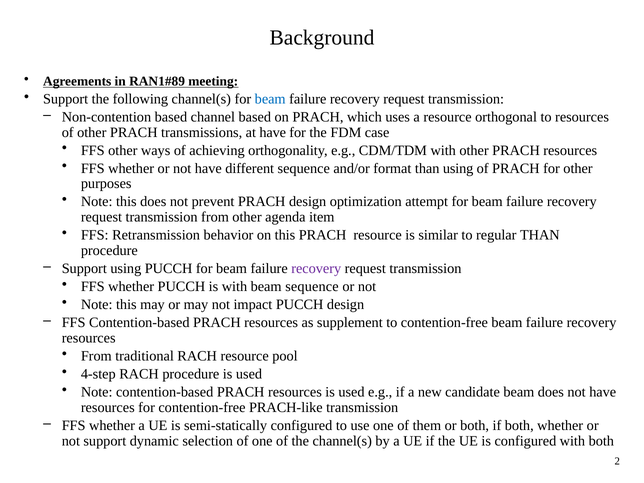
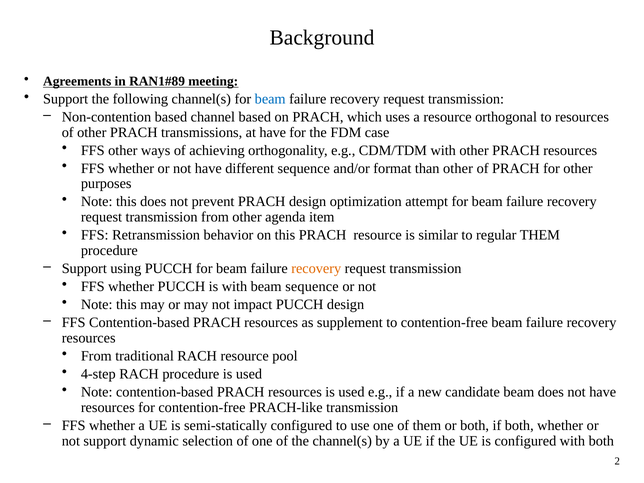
than using: using -> other (458, 168)
regular THAN: THAN -> THEM (540, 235)
recovery colour: purple -> orange (316, 269)
